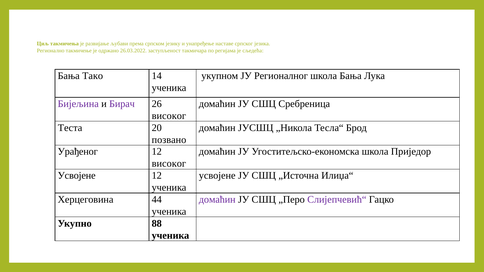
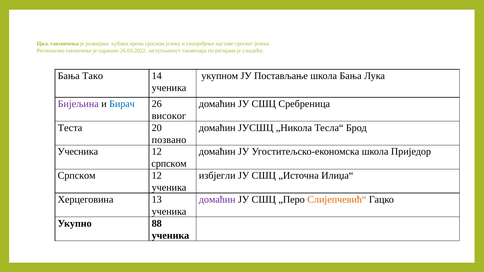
Регионалног: Регионалног -> Постављање (281, 76)
Бирач colour: purple -> blue (122, 104)
Урађеног: Урађеног -> Учесника (78, 152)
високог: високог -> српском (169, 164)
Усвојене: Усвојене -> Српском (77, 176)
усвојене: усвојене -> избјегли (217, 176)
44: 44 -> 13 (157, 200)
Слијепчевић“ colour: purple -> orange (337, 200)
